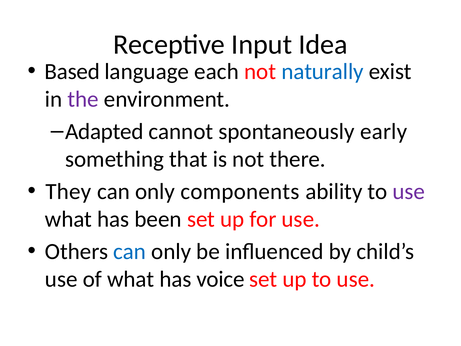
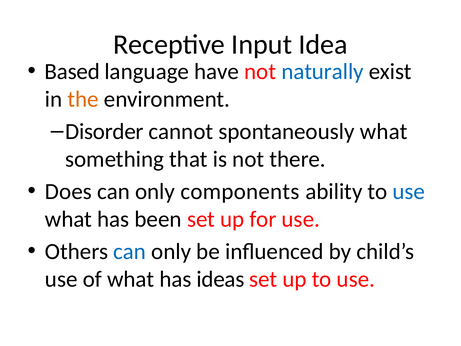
each: each -> have (217, 72)
the colour: purple -> orange (83, 99)
Adapted: Adapted -> Disorder (104, 131)
spontaneously early: early -> what (384, 131)
They: They -> Does (68, 191)
use colour: purple -> blue (409, 191)
voice: voice -> ideas (220, 279)
